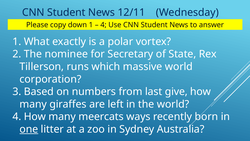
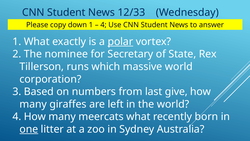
12/11: 12/11 -> 12/33 (131, 13)
polar underline: none -> present (120, 41)
meercats ways: ways -> what (138, 116)
